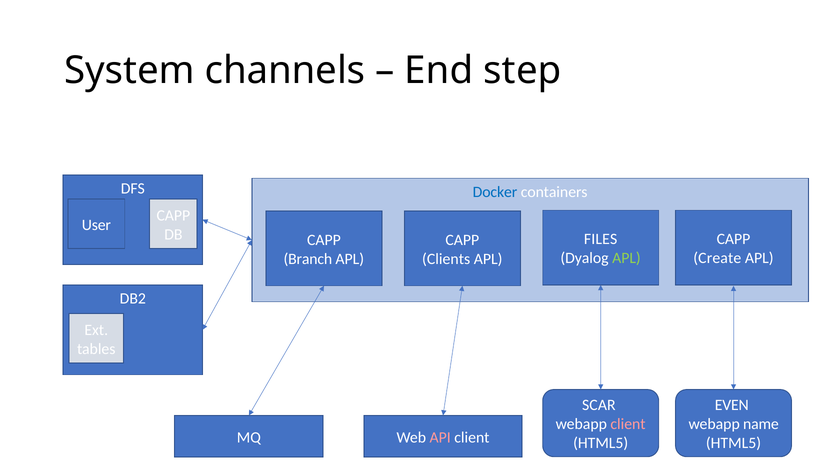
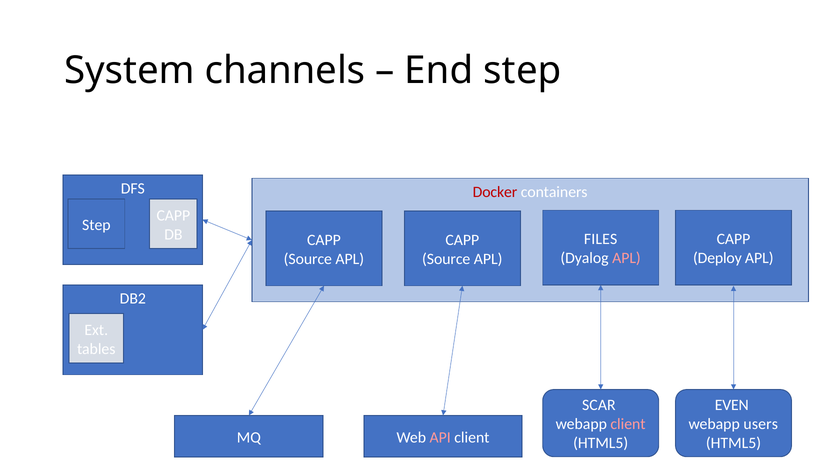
Docker colour: blue -> red (495, 192)
User: User -> Step (96, 225)
APL colour: light green -> pink (626, 258)
Create: Create -> Deploy (717, 258)
Branch: Branch -> Source (308, 259)
Clients: Clients -> Source (446, 259)
name: name -> users (761, 424)
